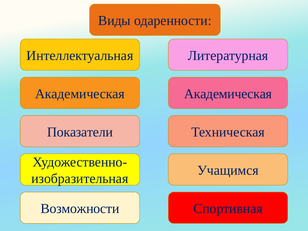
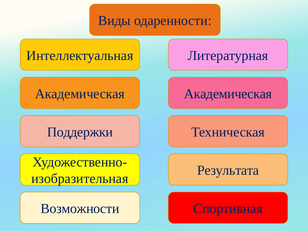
Показатели: Показатели -> Поддержки (80, 132)
Учащимся: Учащимся -> Результата (228, 170)
